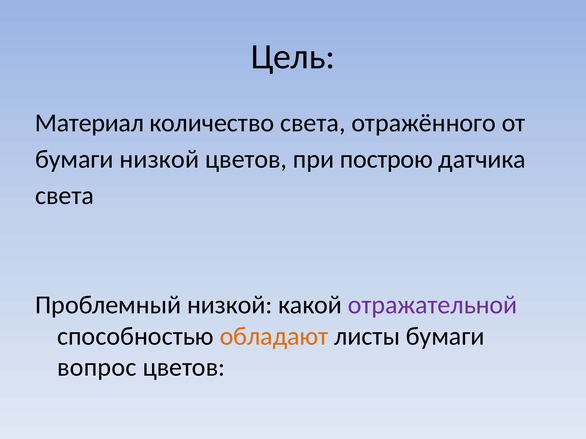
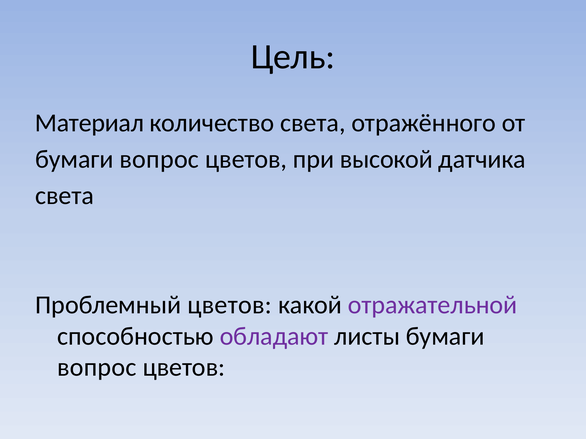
низкой: низкой -> вопрос (159, 159)
построю: построю -> высокой (386, 159)
Проблемный низкой: низкой -> цветов (230, 305)
обладают colour: orange -> purple (274, 337)
